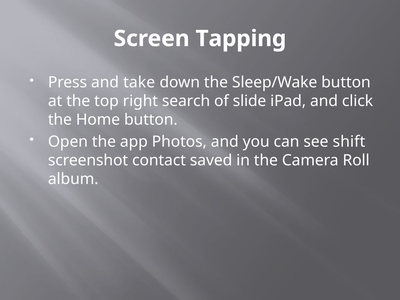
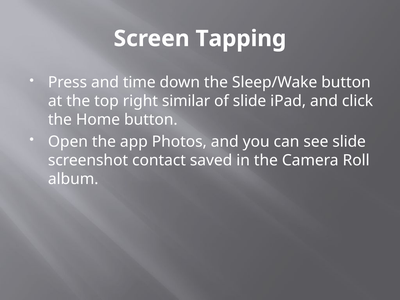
take: take -> time (139, 82)
search: search -> similar (186, 101)
see shift: shift -> slide (349, 142)
